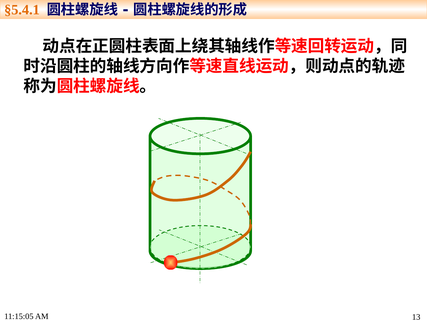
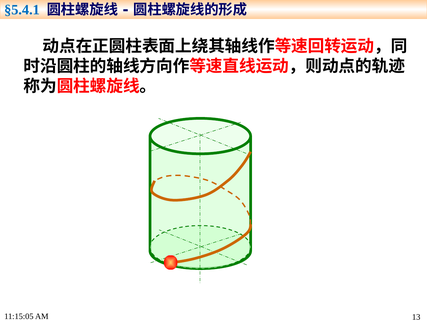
§5.4.1 colour: orange -> blue (22, 10)
